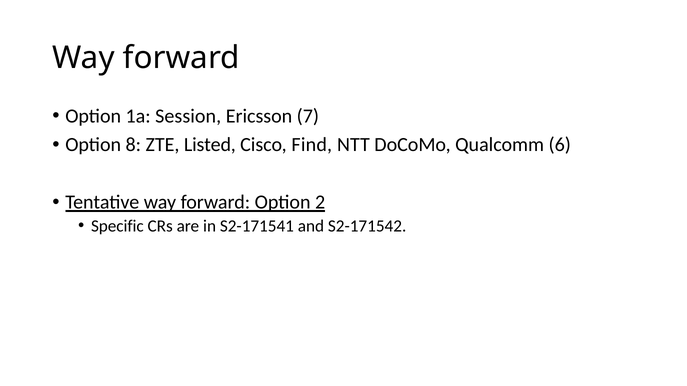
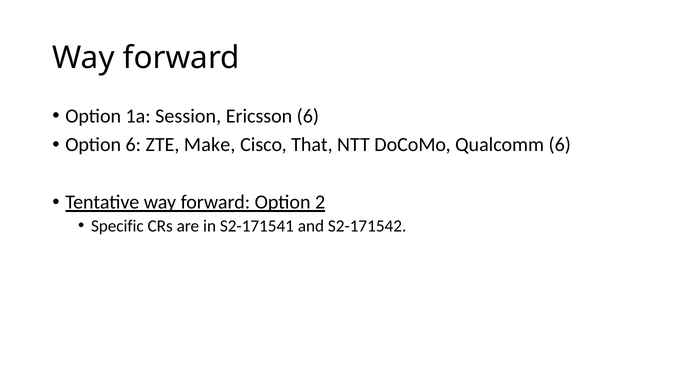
Ericsson 7: 7 -> 6 (308, 116)
Option 8: 8 -> 6 (133, 145)
Listed: Listed -> Make (210, 145)
Find: Find -> That (312, 145)
